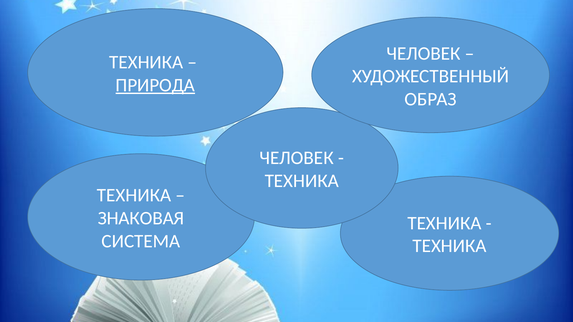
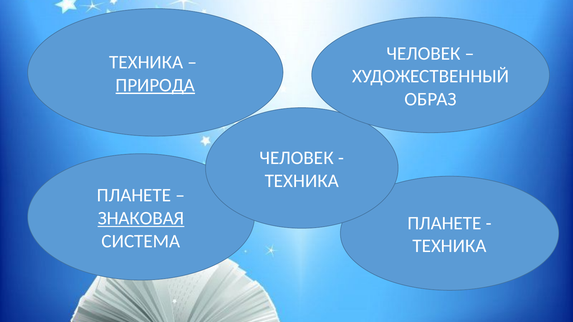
ТЕХНИКА: ТЕХНИКА -> ПЛАНЕТЕ (134, 196)
ЗНАКОВАЯ underline: none -> present (141, 218)
ТЕХНИКА: ТЕХНИКА -> ПЛАНЕТЕ (444, 223)
